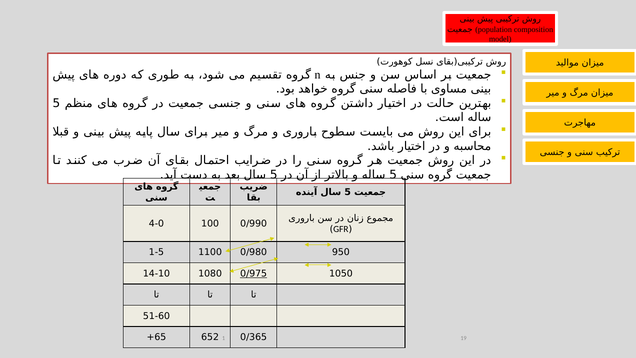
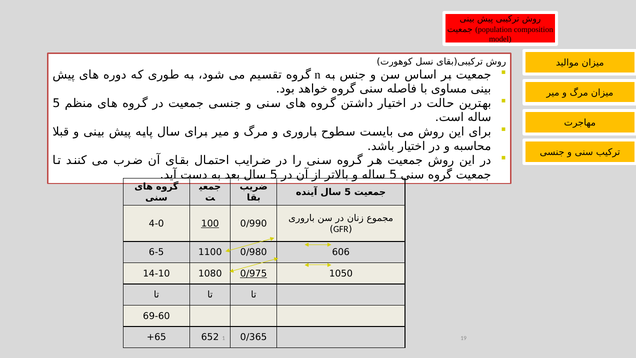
100 underline: none -> present (210, 224)
1-5: 1-5 -> 6-5 (156, 252)
950: 950 -> 606 (341, 252)
51-60: 51-60 -> 69-60 (156, 316)
